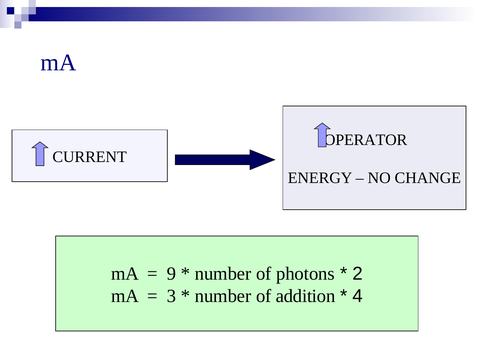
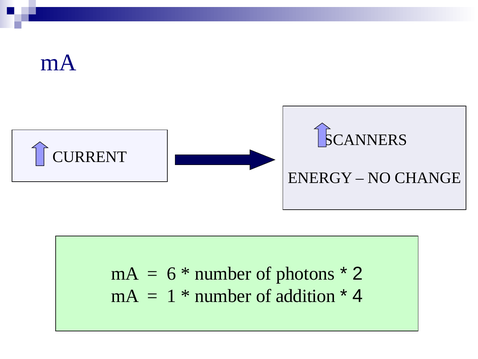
OPERATOR: OPERATOR -> SCANNERS (366, 140)
9: 9 -> 6 (172, 273)
3: 3 -> 1 (172, 296)
